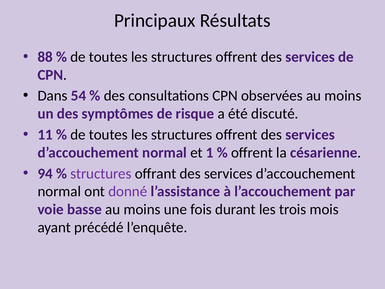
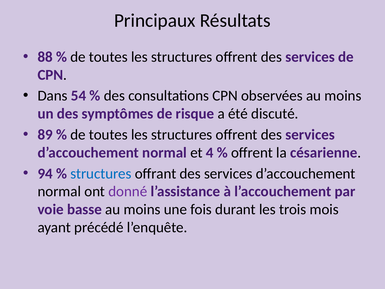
11: 11 -> 89 (45, 135)
1: 1 -> 4 (210, 152)
structures colour: purple -> blue (101, 173)
